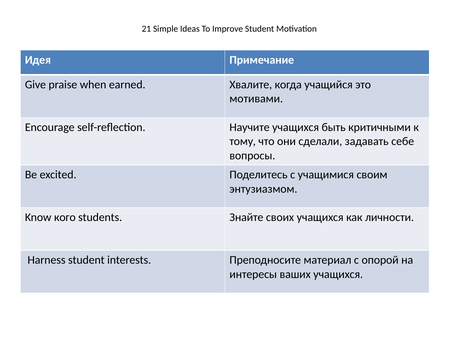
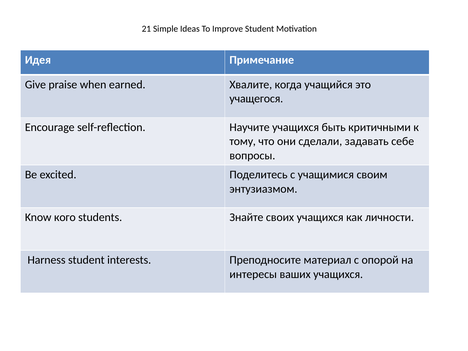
мотивами: мотивами -> учащегося (256, 99)
